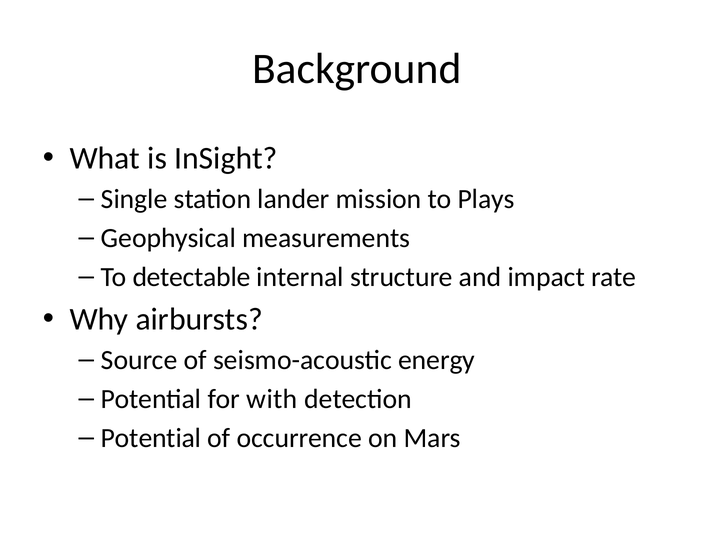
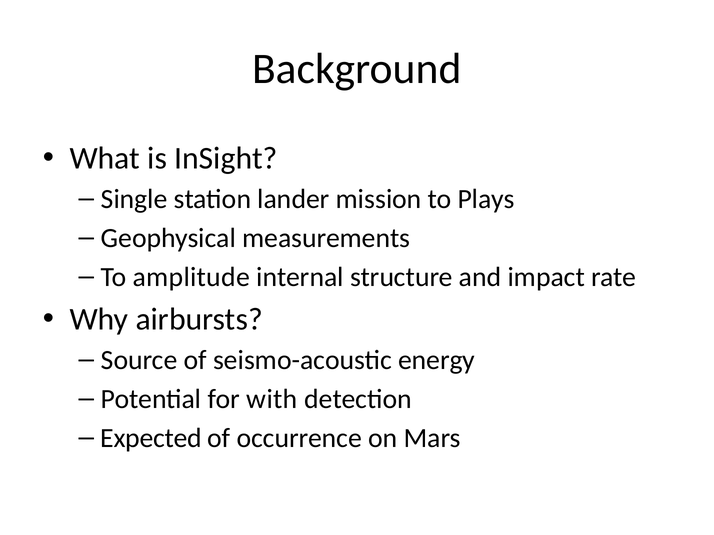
detectable: detectable -> amplitude (191, 277)
Potential: Potential -> Expected (151, 438)
